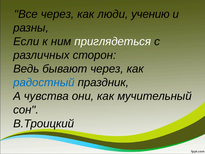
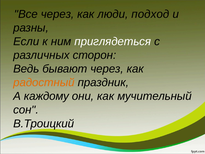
учению: учению -> подход (150, 14)
радостный colour: blue -> orange (44, 82)
чувства: чувства -> каждому (46, 96)
